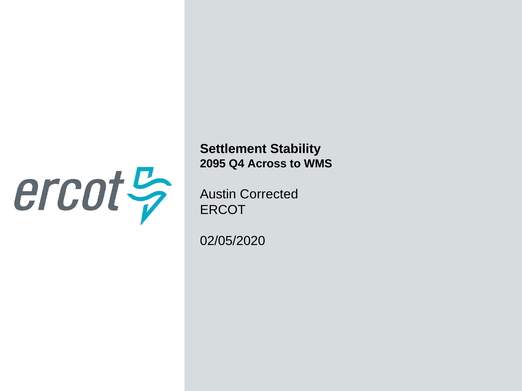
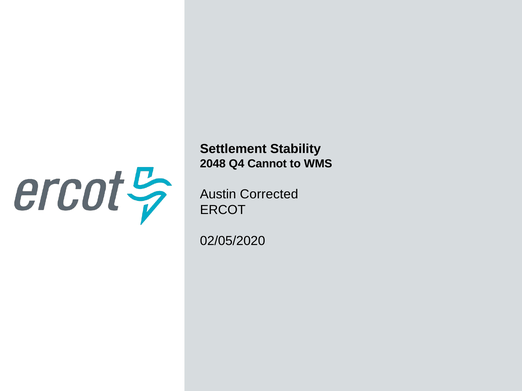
2095: 2095 -> 2048 (213, 164)
Across: Across -> Cannot (267, 164)
